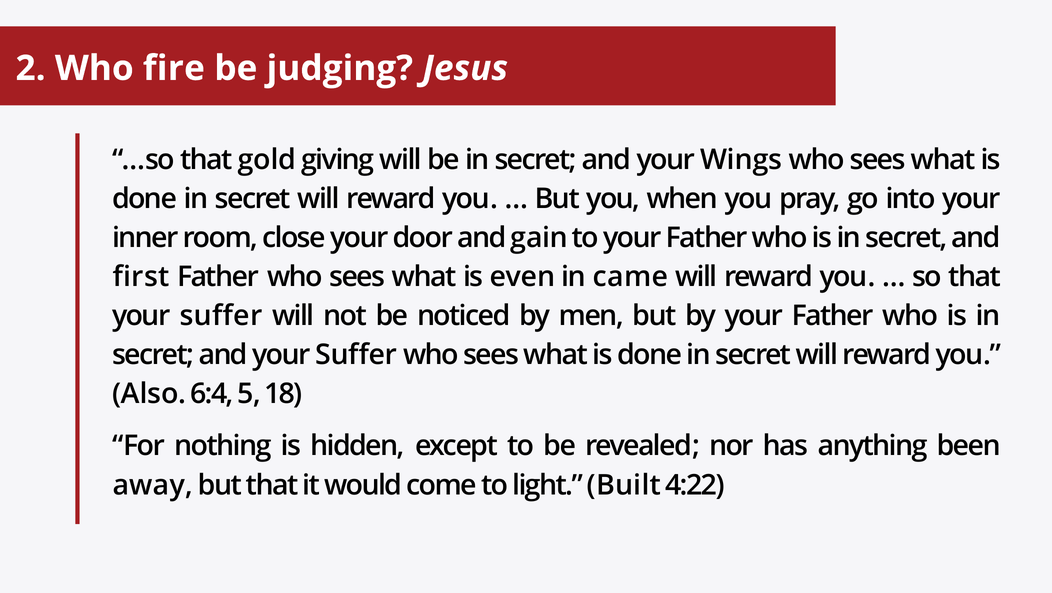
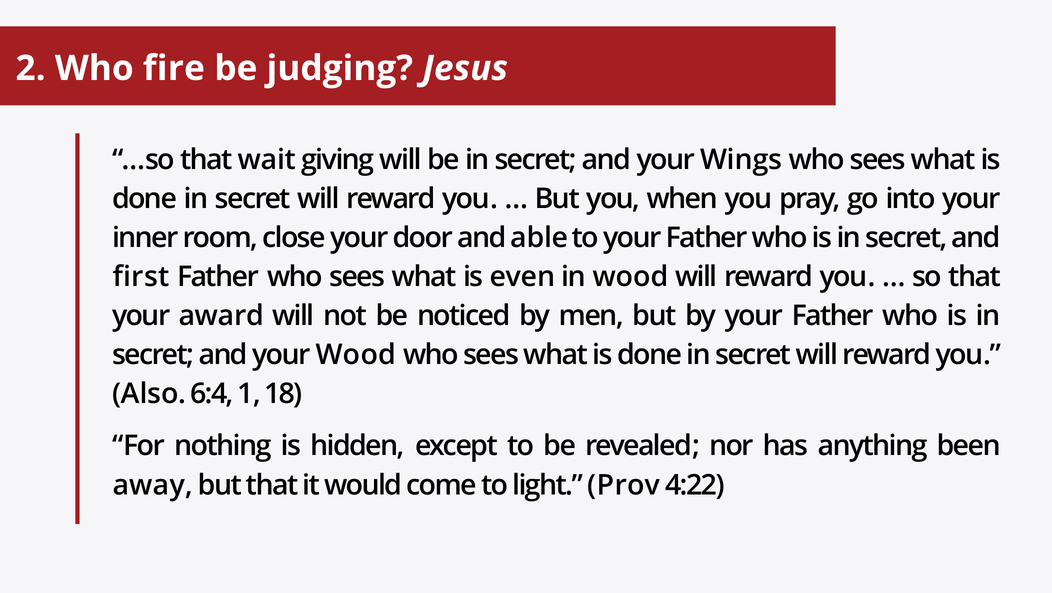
gold: gold -> wait (267, 160)
gain: gain -> able (539, 238)
in came: came -> wood (631, 277)
suffer: suffer -> award (221, 316)
and your Suffer: Suffer -> Wood (356, 355)
5: 5 -> 1 (249, 394)
Built: Built -> Prov (624, 485)
